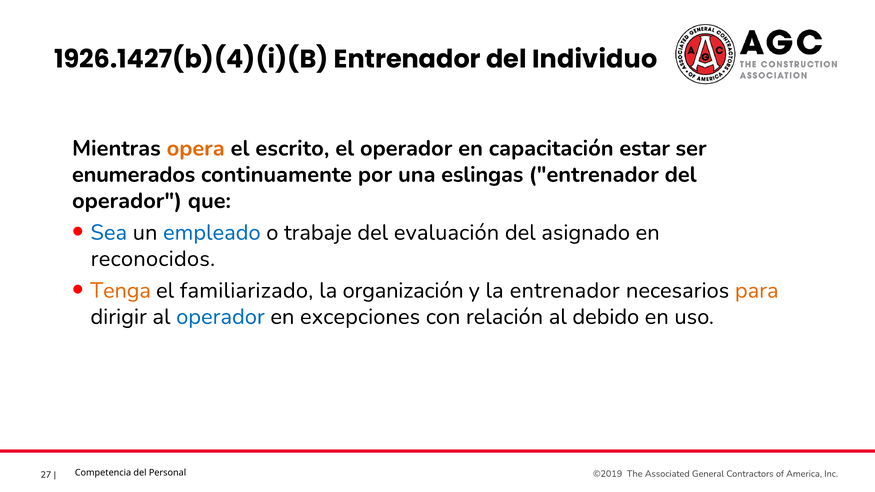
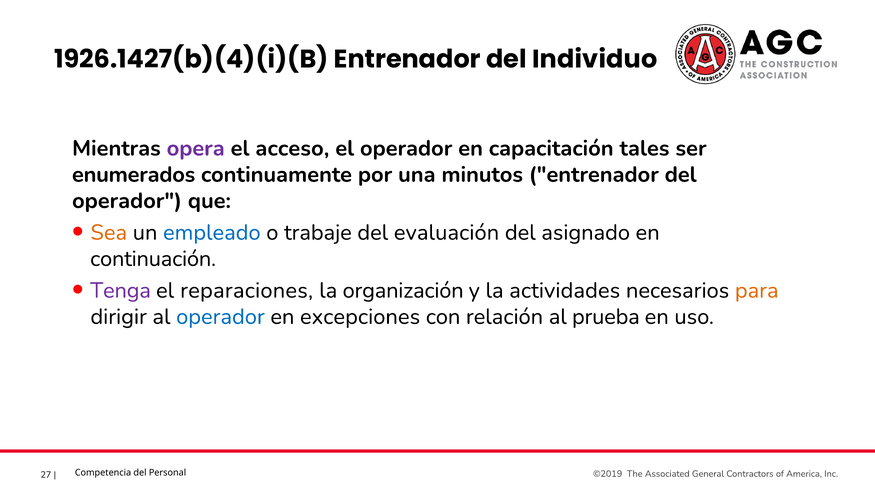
opera colour: orange -> purple (196, 148)
escrito: escrito -> acceso (292, 148)
estar: estar -> tales (645, 148)
eslingas: eslingas -> minutos (482, 175)
Sea colour: blue -> orange (109, 233)
reconocidos: reconocidos -> continuación (153, 259)
Tenga colour: orange -> purple (121, 291)
familiarizado: familiarizado -> reparaciones (247, 291)
la entrenador: entrenador -> actividades (565, 291)
debido: debido -> prueba (606, 317)
